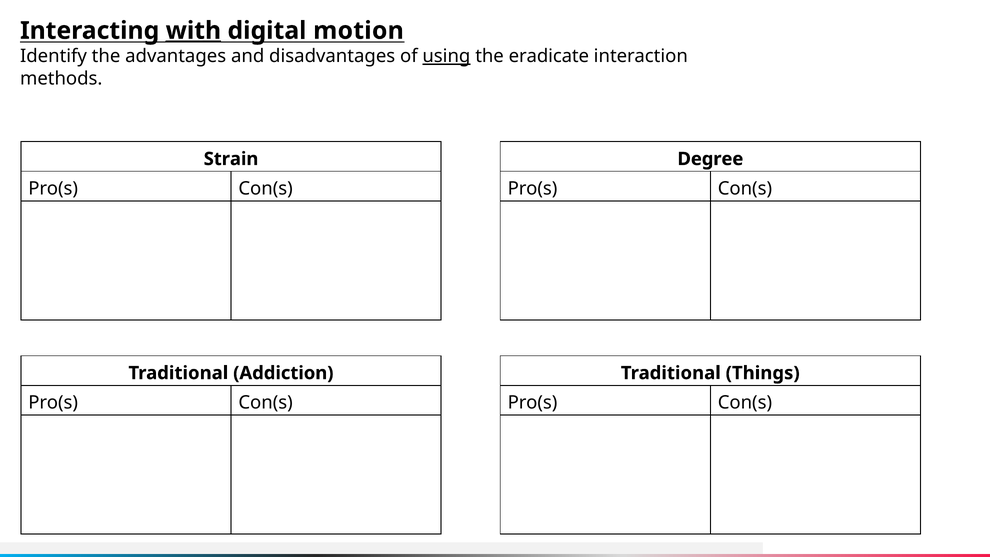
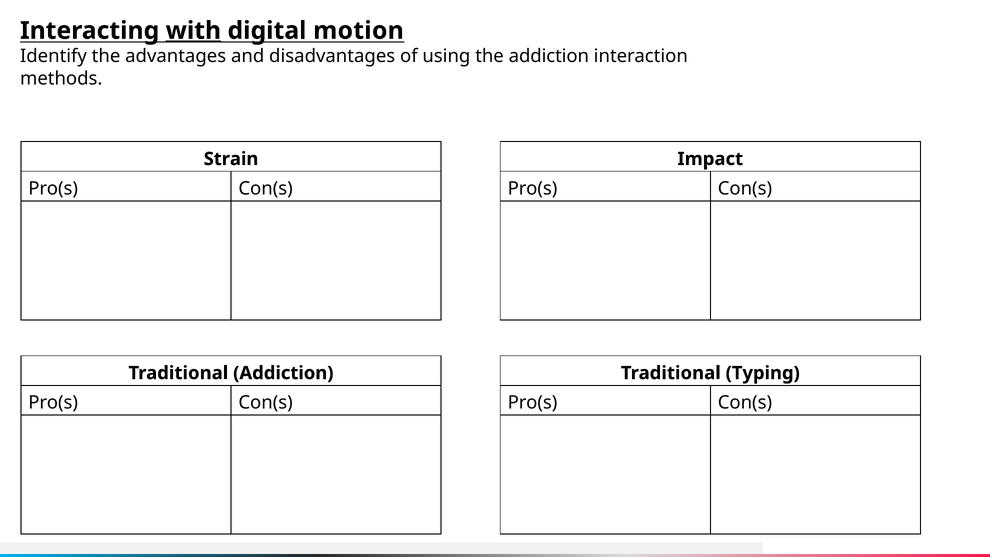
using underline: present -> none (446, 56)
the eradicate: eradicate -> addiction (549, 56)
Degree: Degree -> Impact (710, 159)
Things: Things -> Typing (763, 373)
